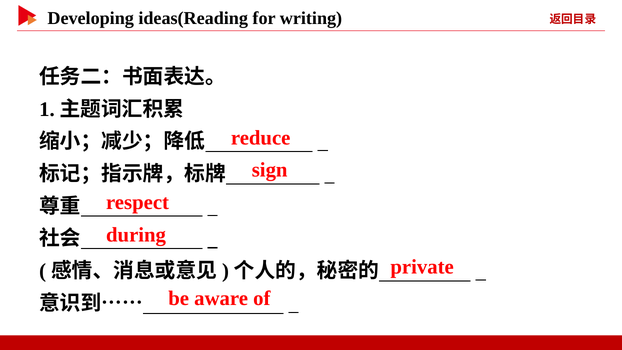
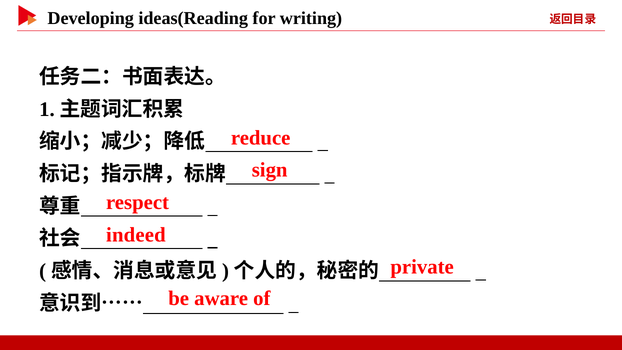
during: during -> indeed (136, 235)
